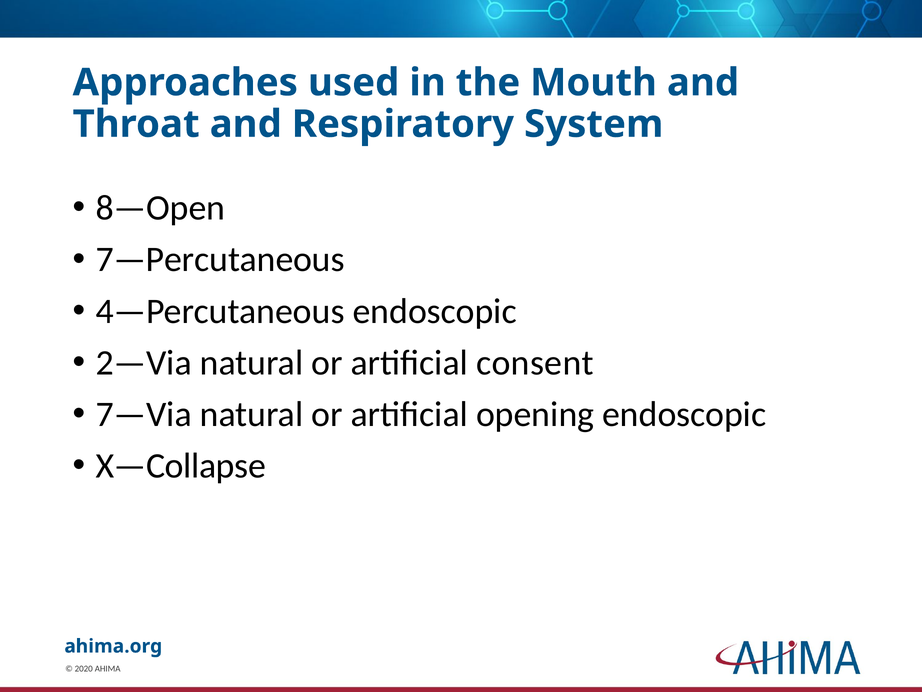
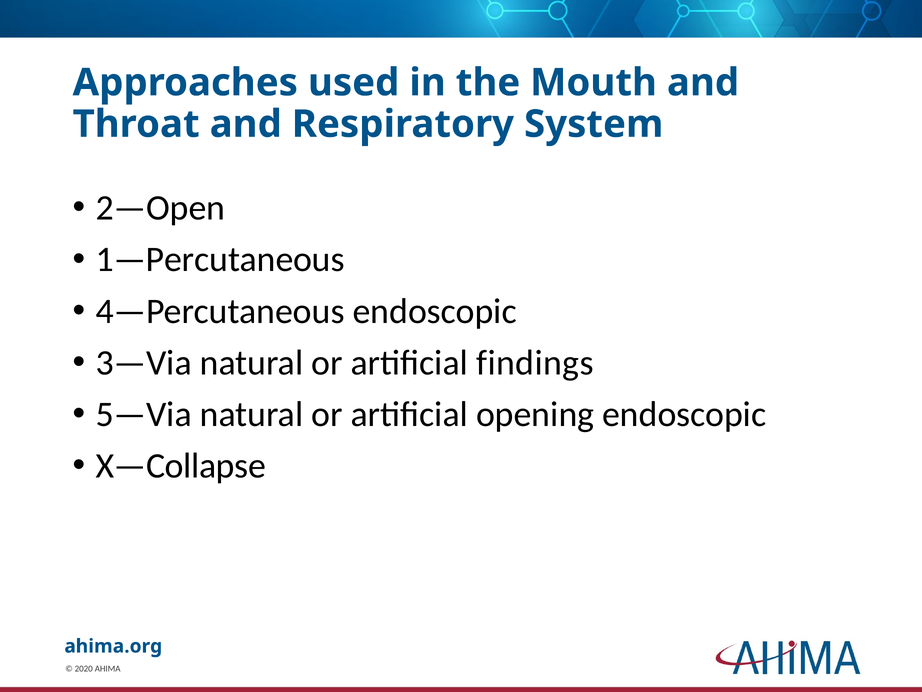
8—Open: 8—Open -> 2—Open (160, 208)
7—Percutaneous: 7—Percutaneous -> 1—Percutaneous (220, 259)
2—Via: 2—Via -> 3—Via (144, 362)
consent: consent -> findings (535, 362)
7—Via: 7—Via -> 5—Via (144, 414)
